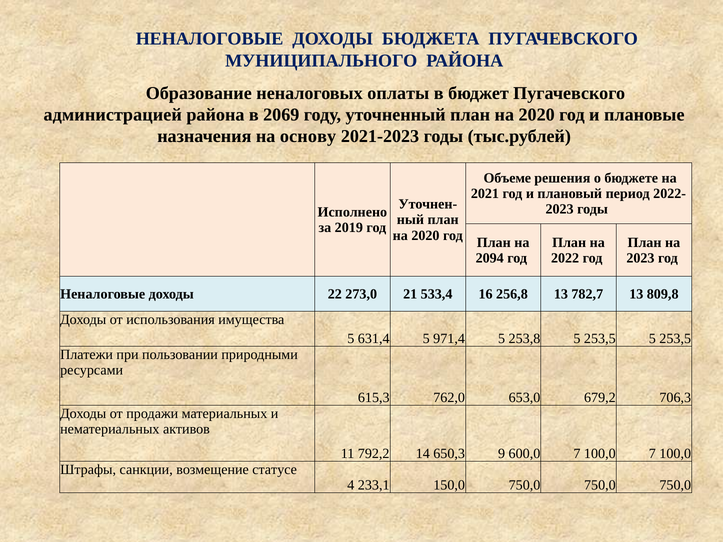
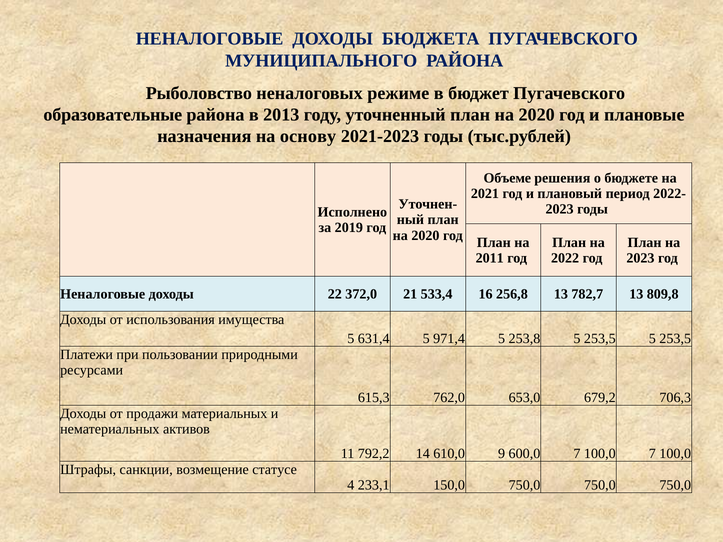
Образование: Образование -> Рыболовство (199, 93)
оплаты: оплаты -> режиме (398, 93)
администрацией: администрацией -> образовательные (113, 115)
2069: 2069 -> 2013 (281, 115)
2094: 2094 -> 2011 (490, 258)
273,0: 273,0 -> 372,0 (361, 294)
650,3: 650,3 -> 610,0 (449, 454)
